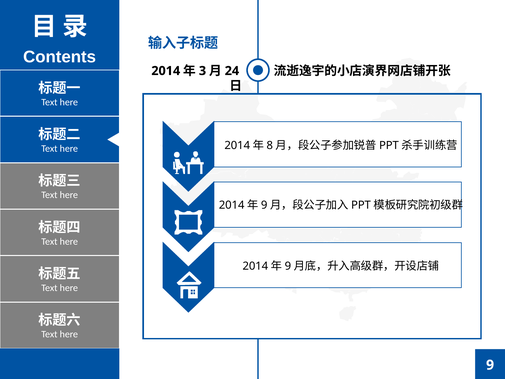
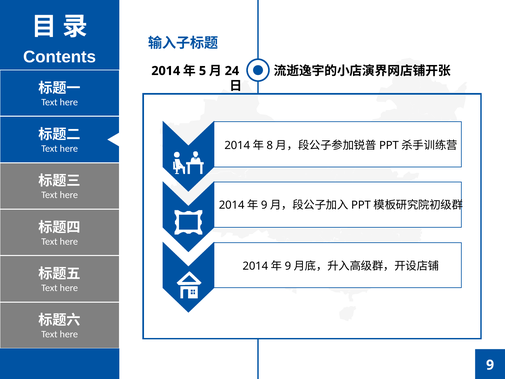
3: 3 -> 5 (203, 71)
